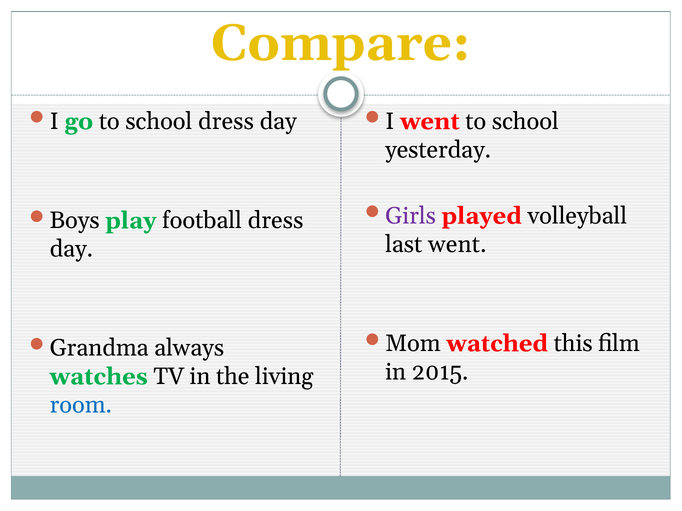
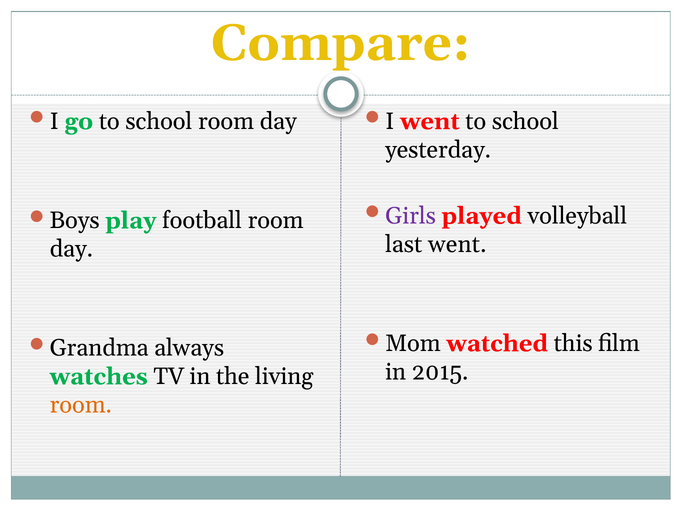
school dress: dress -> room (226, 121)
football dress: dress -> room (276, 221)
room colour: blue -> orange (81, 405)
